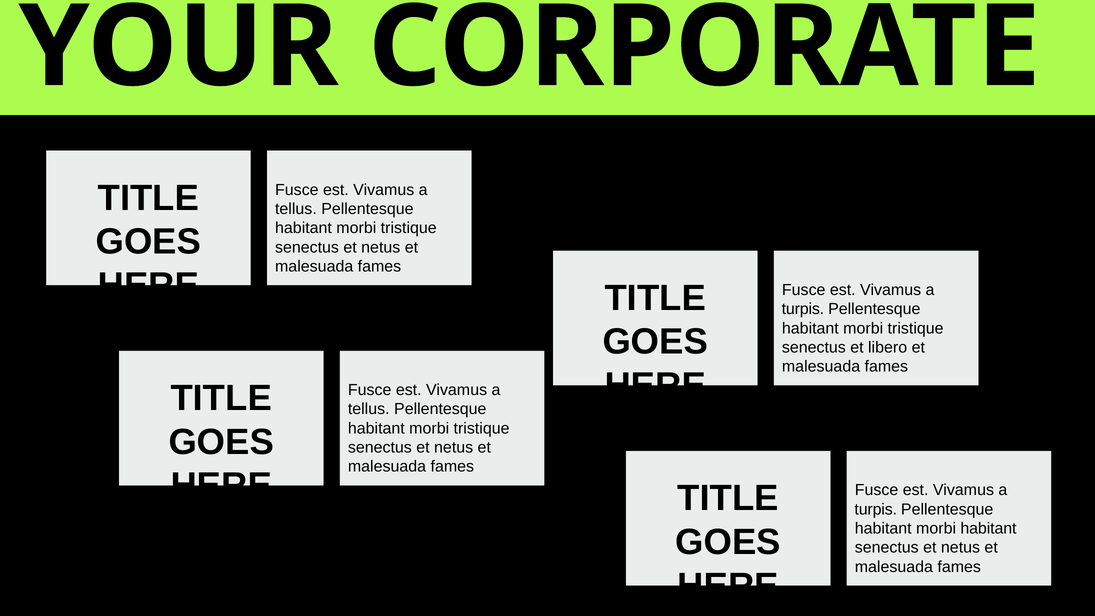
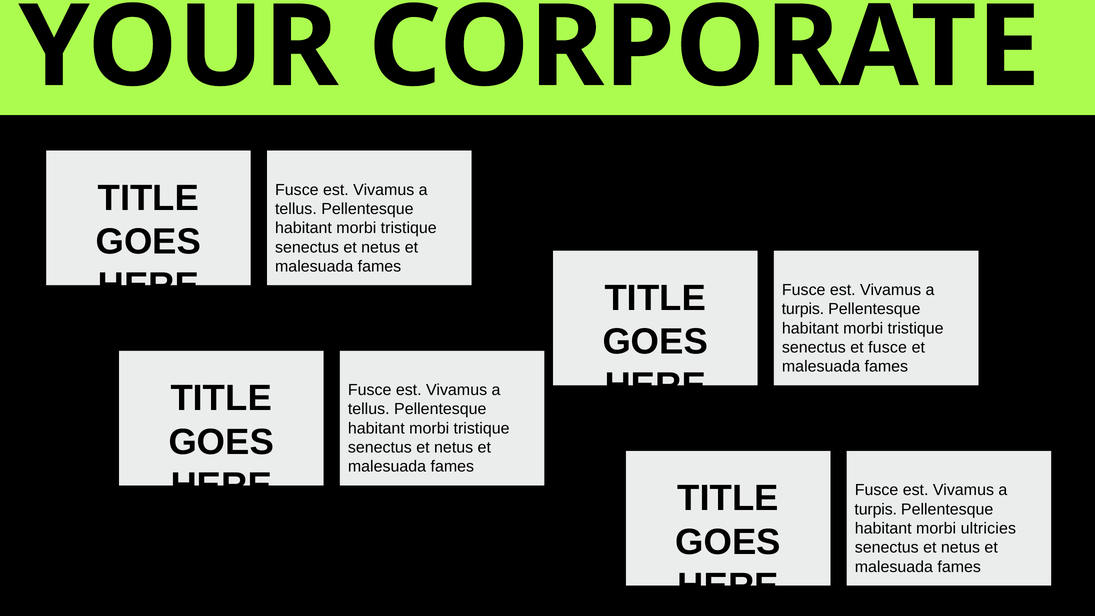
et libero: libero -> fusce (888, 347)
morbi habitant: habitant -> ultricies (988, 528)
